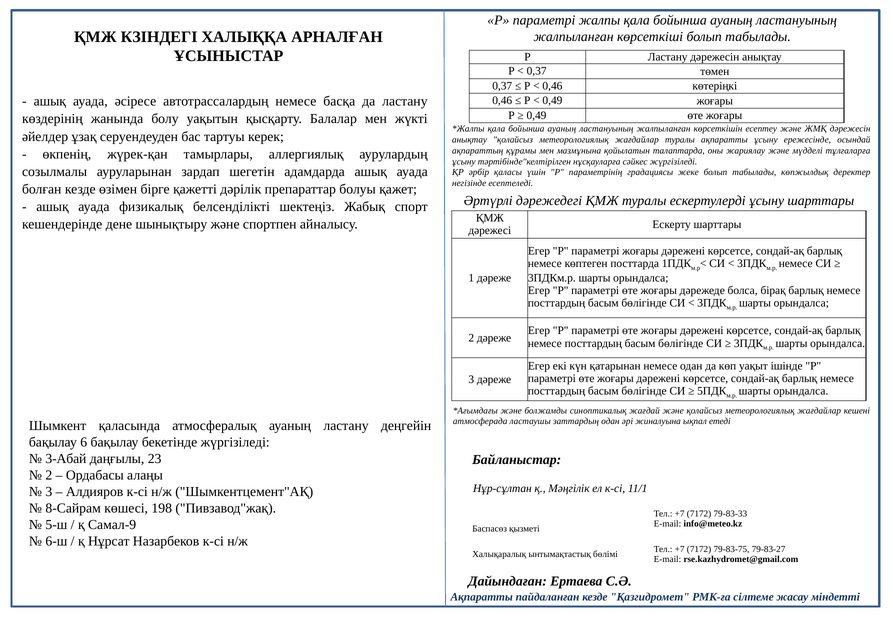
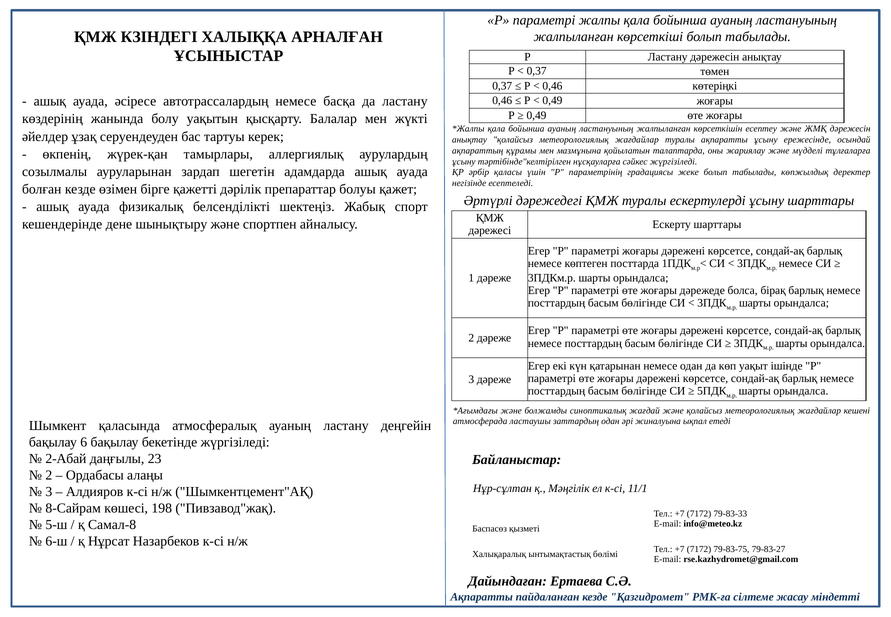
3-Абай: 3-Абай -> 2-Абай (66, 459)
Самал-9: Самал-9 -> Самал-8 (112, 525)
